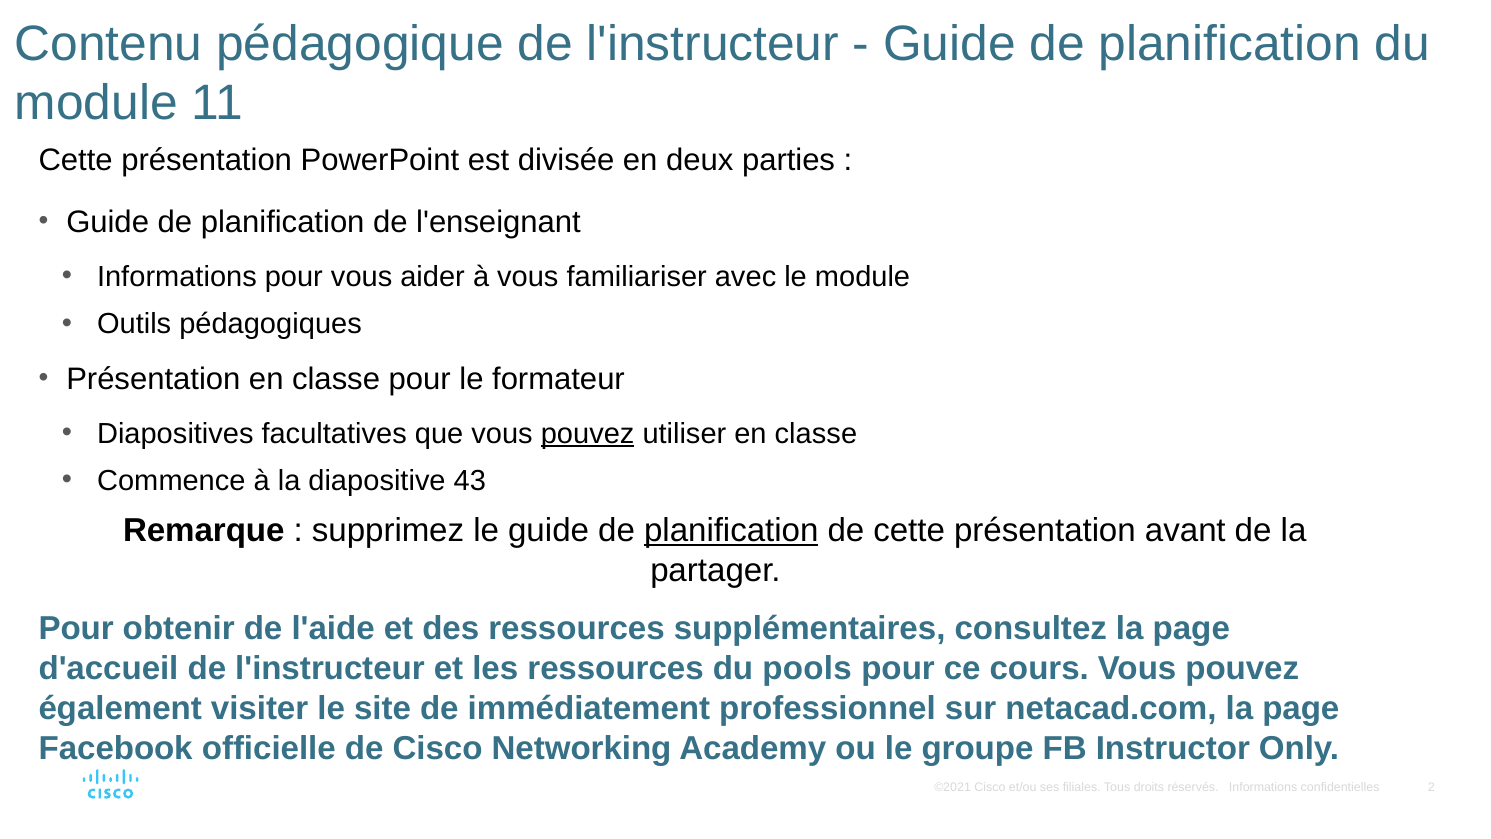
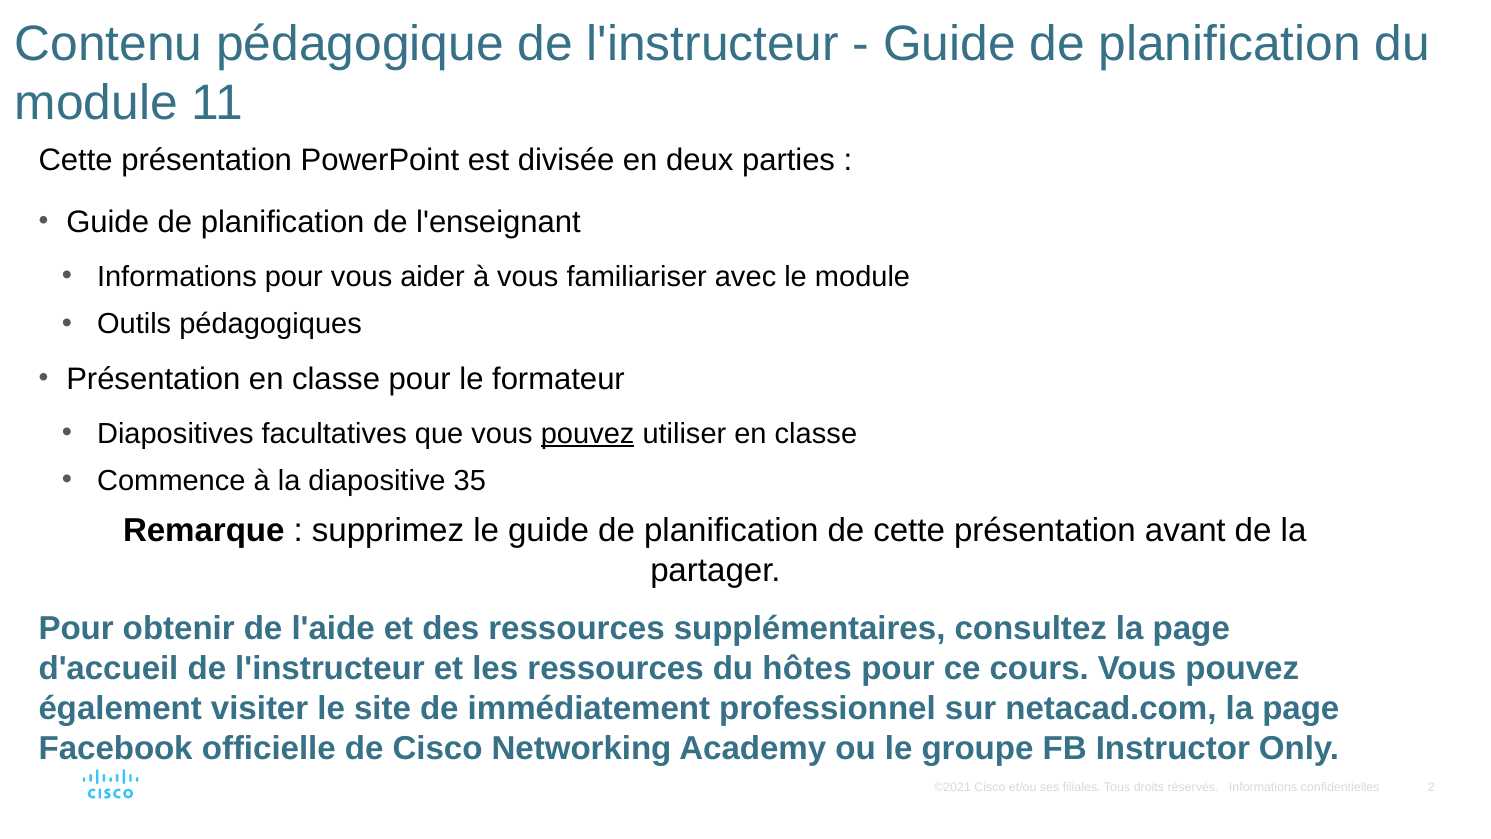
43: 43 -> 35 (470, 481)
planification underline: present -> none (731, 531)
pools: pools -> hôtes (807, 669)
